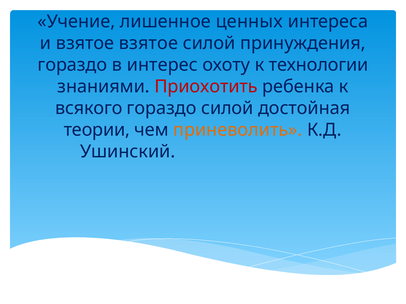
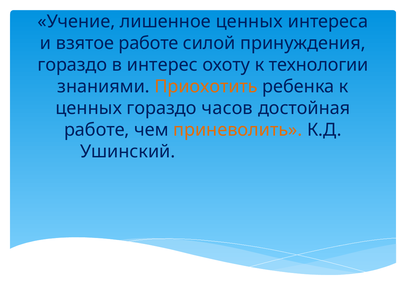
взятое взятое: взятое -> работе (149, 43)
Приохотить colour: red -> orange (206, 87)
всякого: всякого -> ценных (89, 108)
гораздо силой: силой -> часов (227, 108)
теории: теории -> работе (97, 130)
